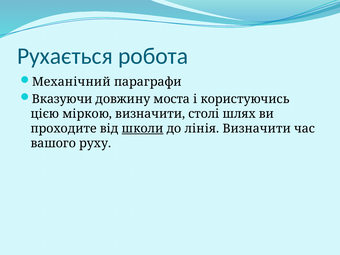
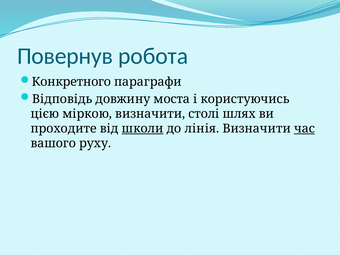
Рухається: Рухається -> Повернув (65, 56)
Механічний: Механічний -> Конкретного (71, 82)
Вказуючи: Вказуючи -> Відповідь (62, 99)
час underline: none -> present (304, 128)
